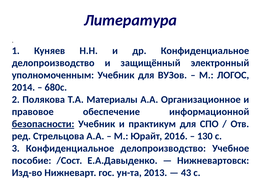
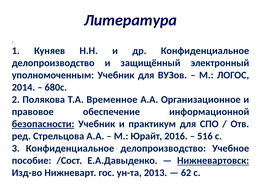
Материалы: Материалы -> Временное (112, 99)
130: 130 -> 516 (205, 136)
Нижневартовск underline: none -> present (213, 160)
43: 43 -> 62 (186, 173)
